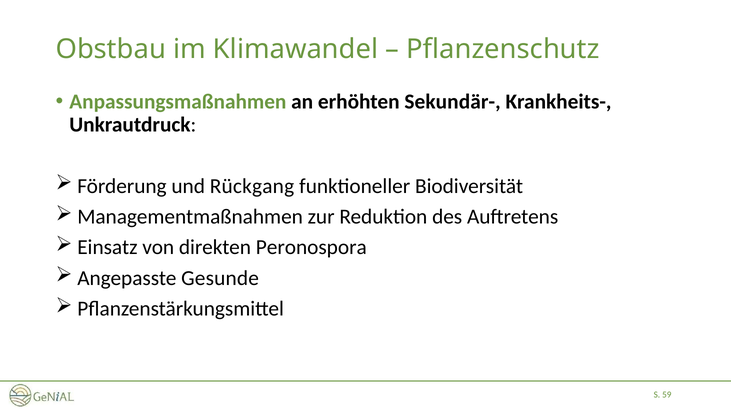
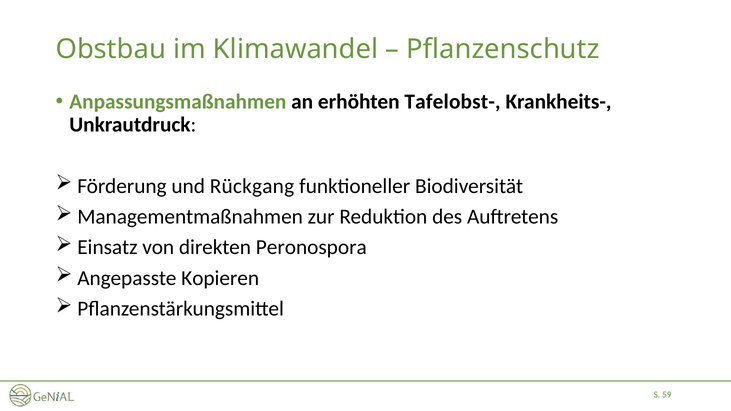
Sekundär-: Sekundär- -> Tafelobst- (452, 102)
Gesunde: Gesunde -> Kopieren (220, 278)
